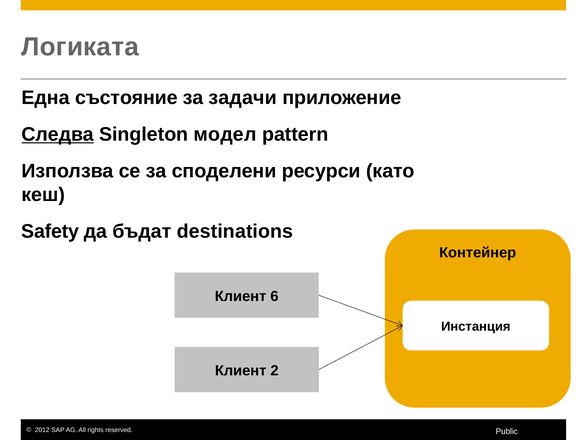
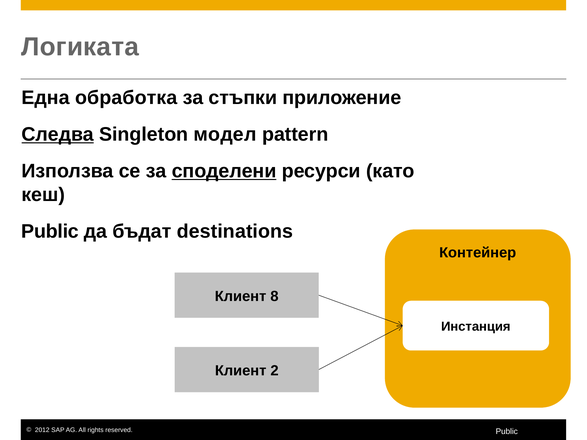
състояние: състояние -> обработка (126, 98)
задачи: задачи -> стъпки (243, 98)
споделени underline: none -> present (224, 171)
Safety: Safety -> Public (50, 231)
6: 6 -> 8 (274, 296)
